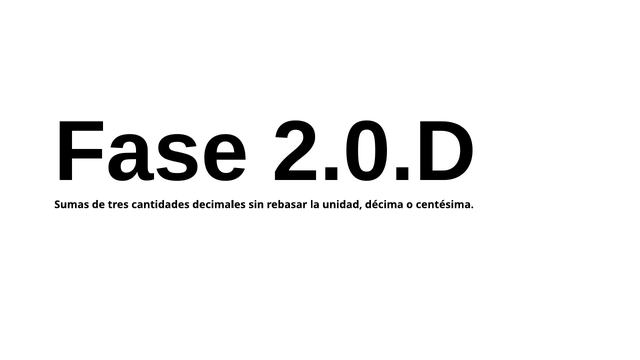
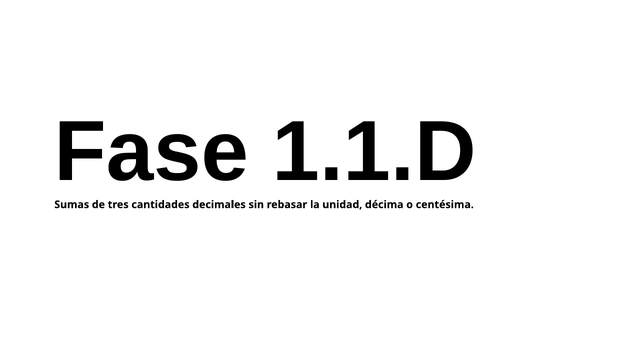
2.0.D: 2.0.D -> 1.1.D (374, 152)
